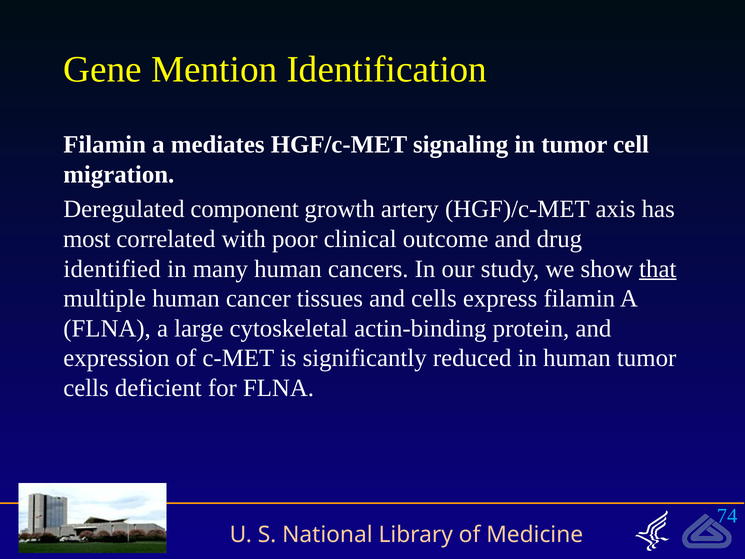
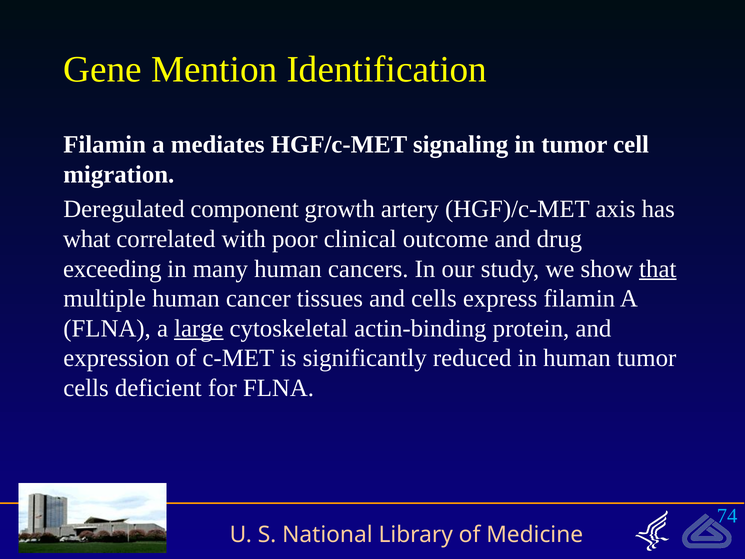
most: most -> what (87, 239)
identified: identified -> exceeding (112, 269)
large underline: none -> present (199, 328)
